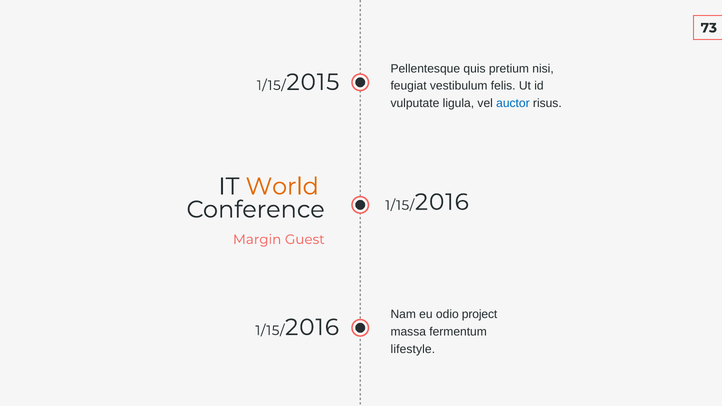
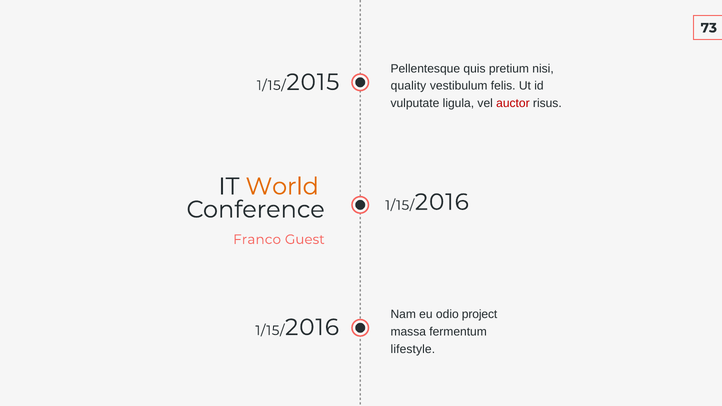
feugiat: feugiat -> quality (408, 86)
auctor colour: blue -> red (513, 103)
Margin: Margin -> Franco (257, 240)
